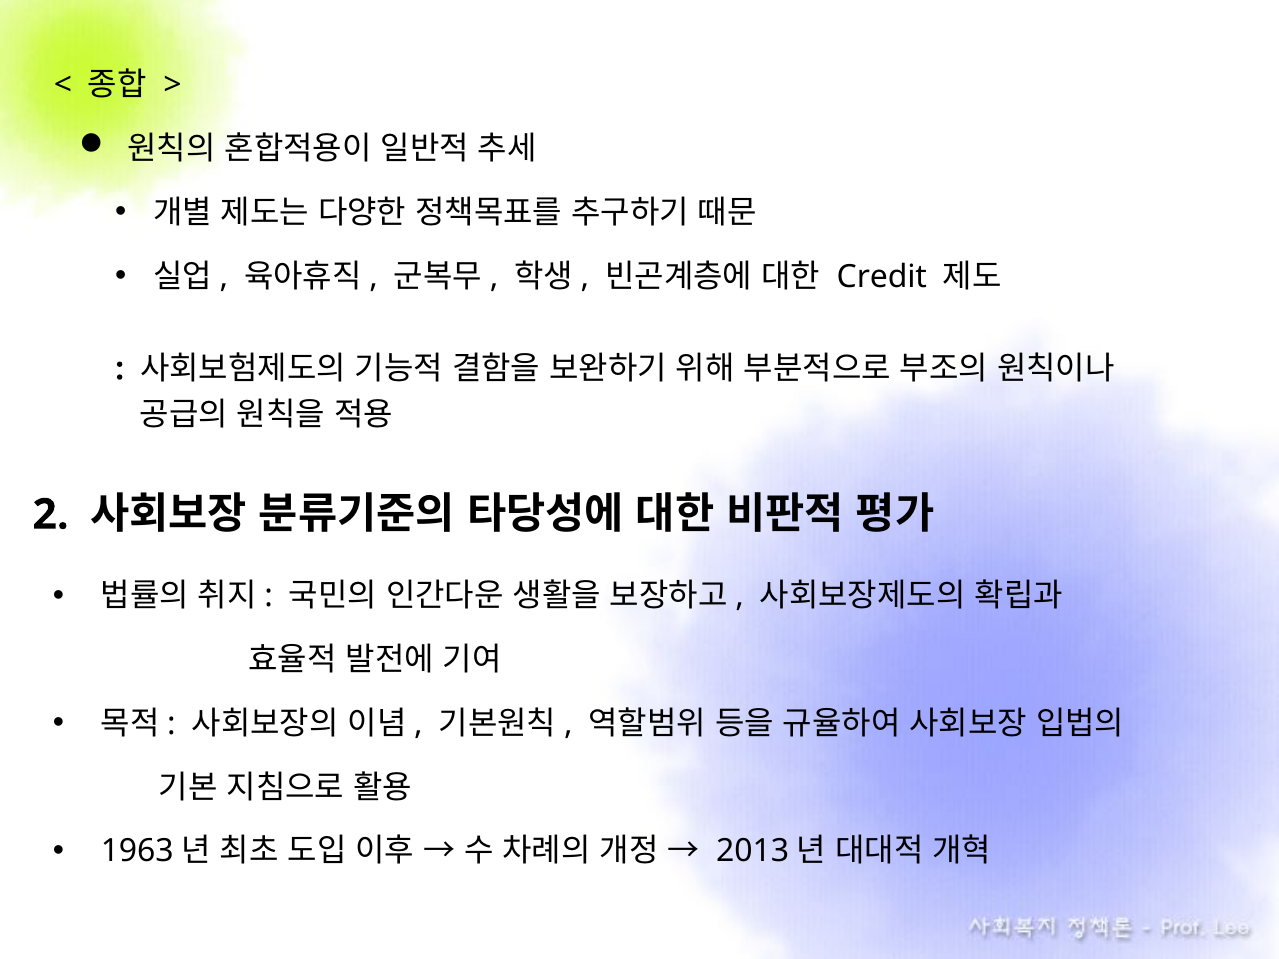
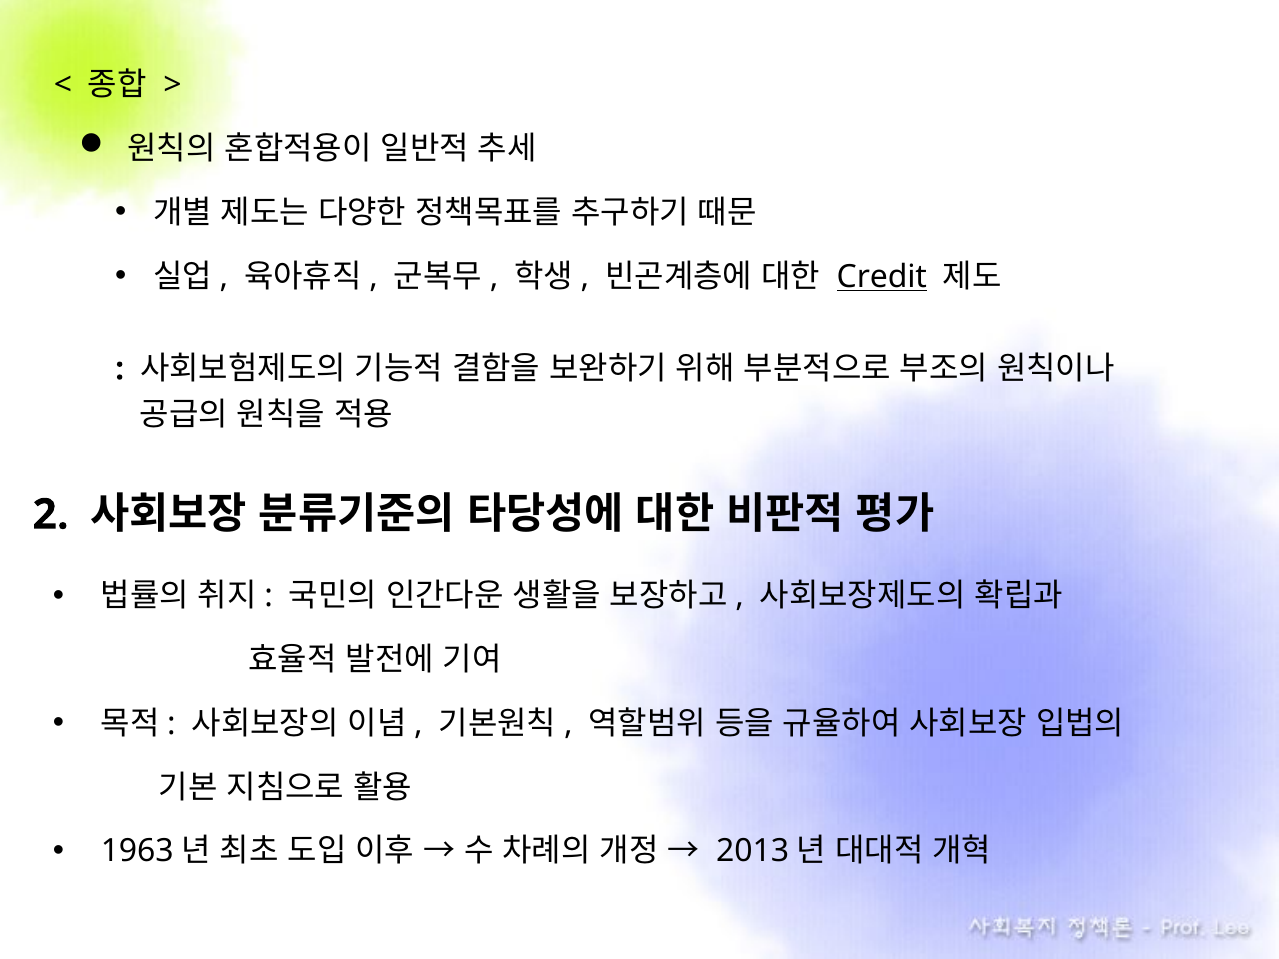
Credit underline: none -> present (882, 277)
